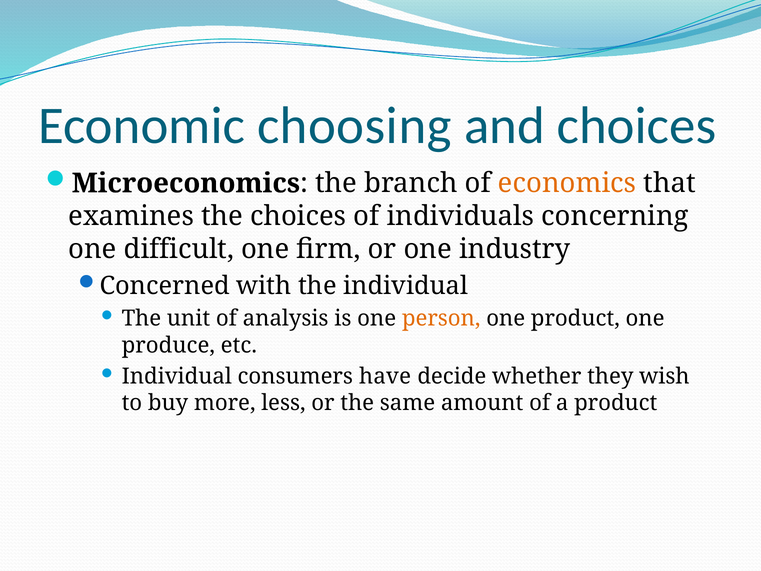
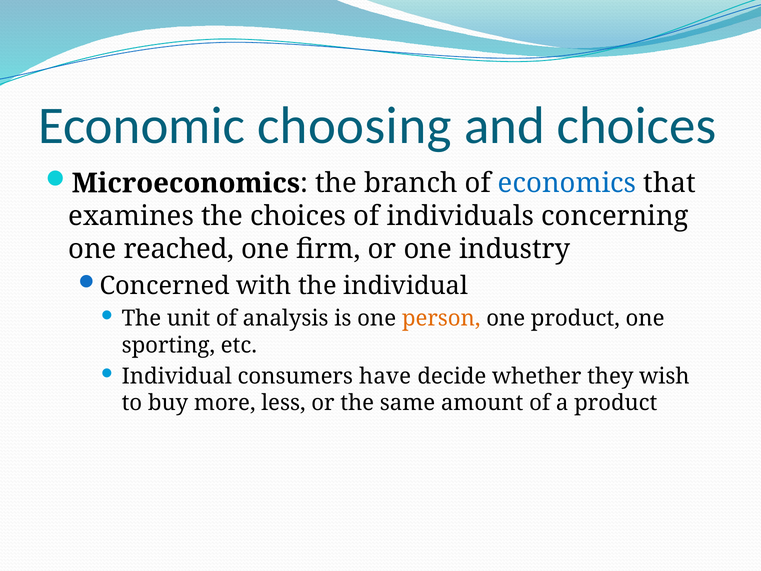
economics colour: orange -> blue (567, 183)
difficult: difficult -> reached (179, 249)
produce: produce -> sporting (168, 345)
